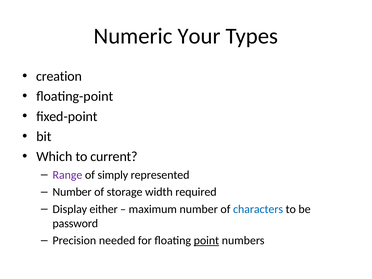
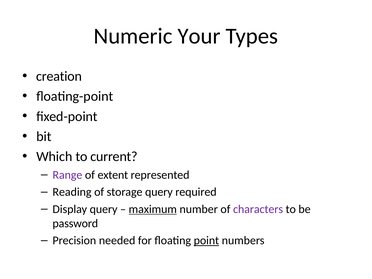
simply: simply -> extent (113, 175)
Number: Number -> Reading (72, 192)
storage width: width -> query (159, 192)
Display either: either -> query (104, 209)
maximum underline: none -> present (153, 209)
characters colour: blue -> purple (258, 209)
